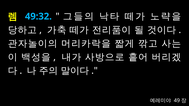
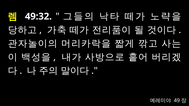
49:32 colour: light blue -> white (38, 16)
